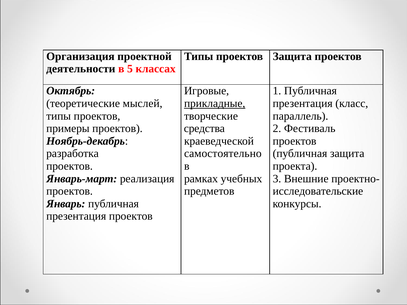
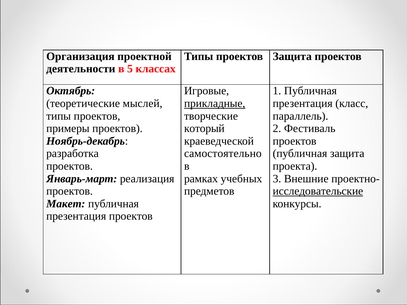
средства: средства -> который (204, 129)
исследовательские underline: none -> present (318, 191)
Январь: Январь -> Макет (66, 204)
